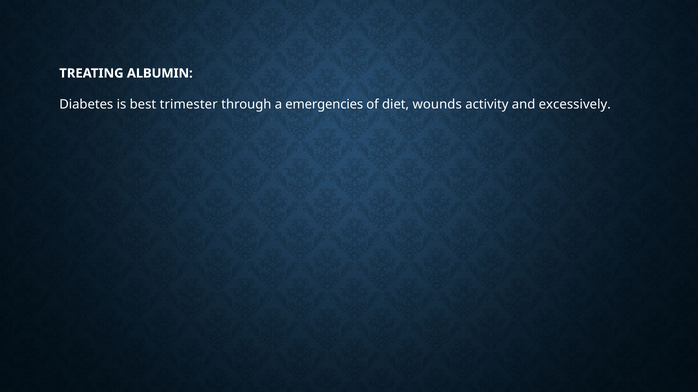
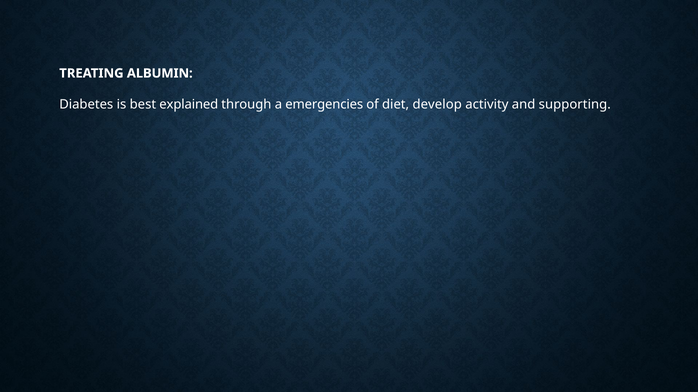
trimester: trimester -> explained (189, 105)
wounds: wounds -> develop (437, 105)
excessively: excessively -> supporting (575, 105)
